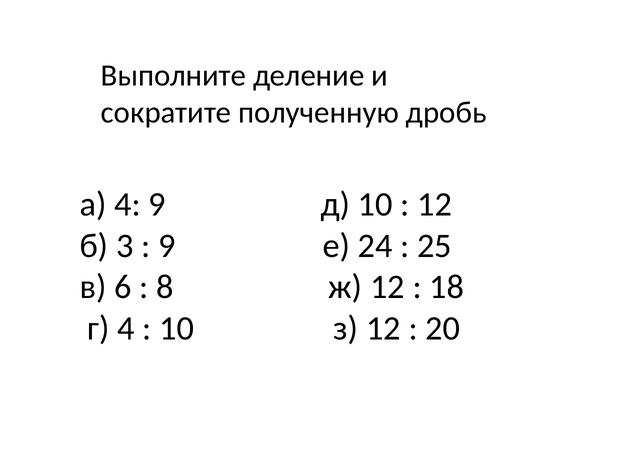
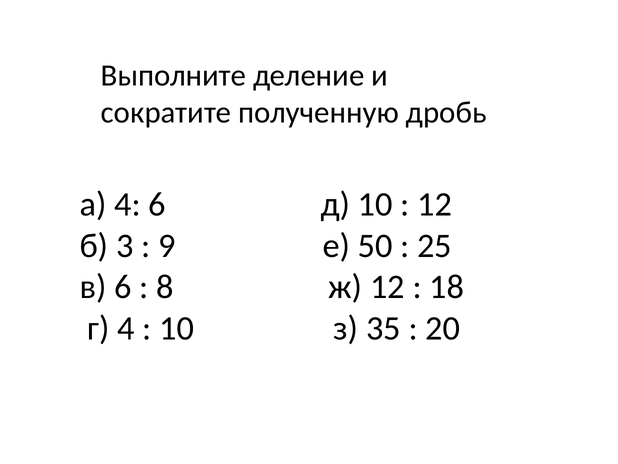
4 9: 9 -> 6 (157, 204)
24: 24 -> 50 (375, 245)
з 12: 12 -> 35 (383, 328)
